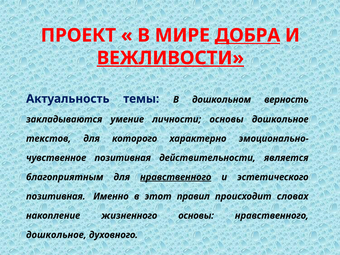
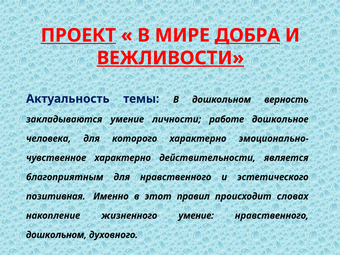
ПРОЕКТ underline: none -> present (78, 35)
личности основы: основы -> работе (227, 119)
текстов: текстов -> человека (49, 139)
позитивная: позитивная -> характерно (123, 158)
нравственного underline: present -> none (176, 177)
жизненного основы: основы -> умение (196, 216)
дошкольное: дошкольное -> дошкольном (56, 235)
